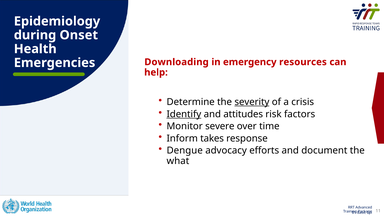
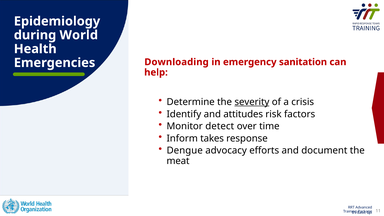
Onset: Onset -> World (79, 35)
resources: resources -> sanitation (303, 62)
Identify underline: present -> none (184, 114)
severe: severe -> detect (220, 126)
what: what -> meat (178, 161)
